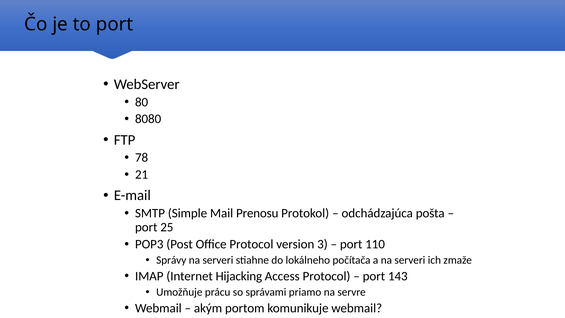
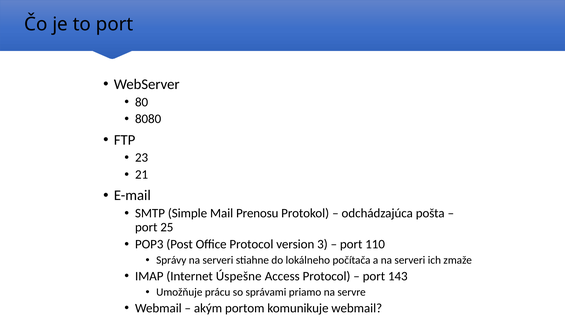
78: 78 -> 23 (142, 158)
Hijacking: Hijacking -> Úspešne (239, 276)
